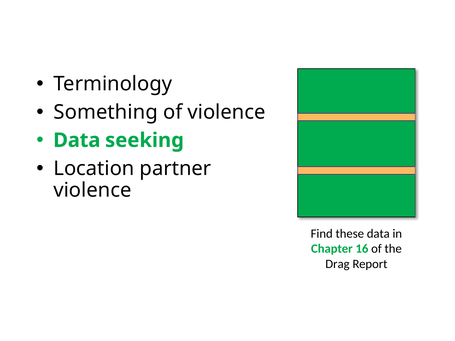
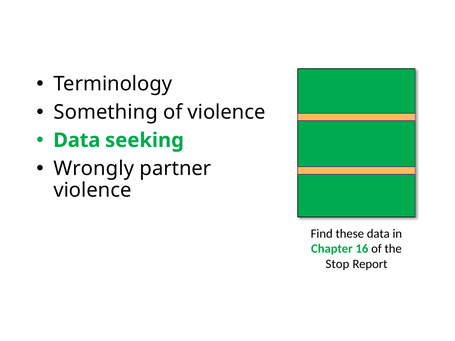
Location: Location -> Wrongly (94, 169)
Drag: Drag -> Stop (337, 264)
